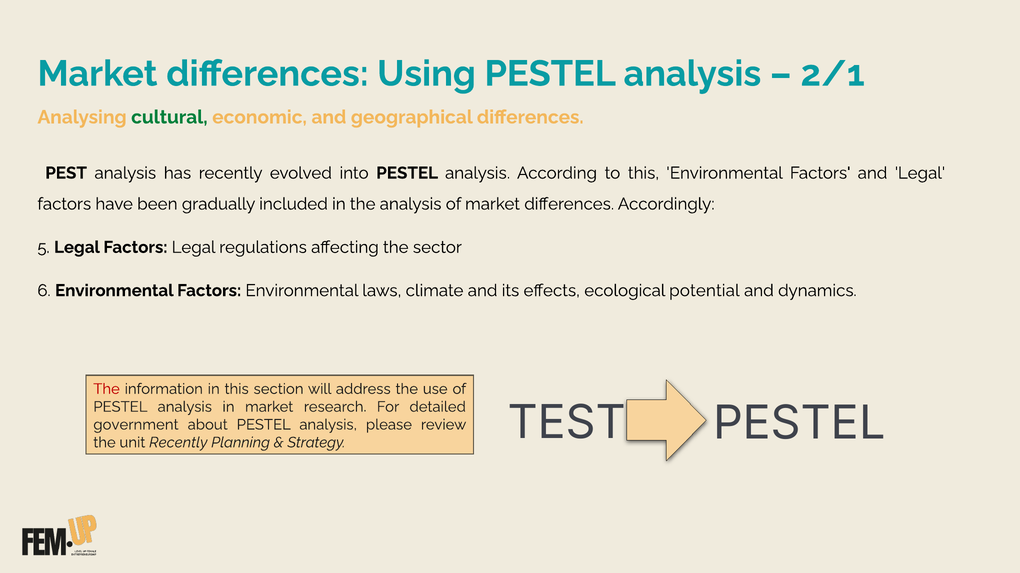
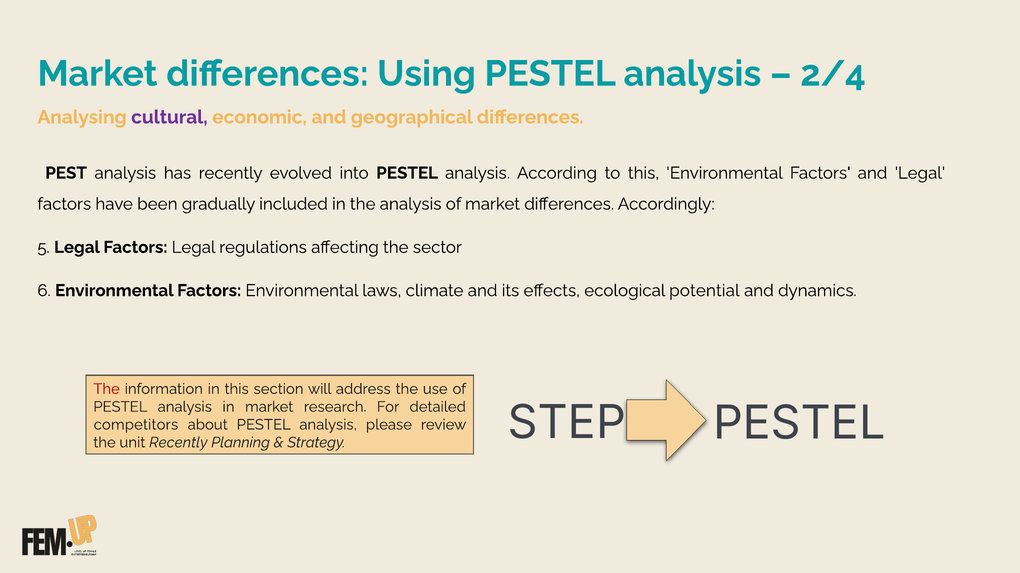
2/1: 2/1 -> 2/4 (833, 74)
cultural colour: green -> purple (169, 117)
TEST: TEST -> STEP (567, 423)
government: government -> competitors (136, 425)
